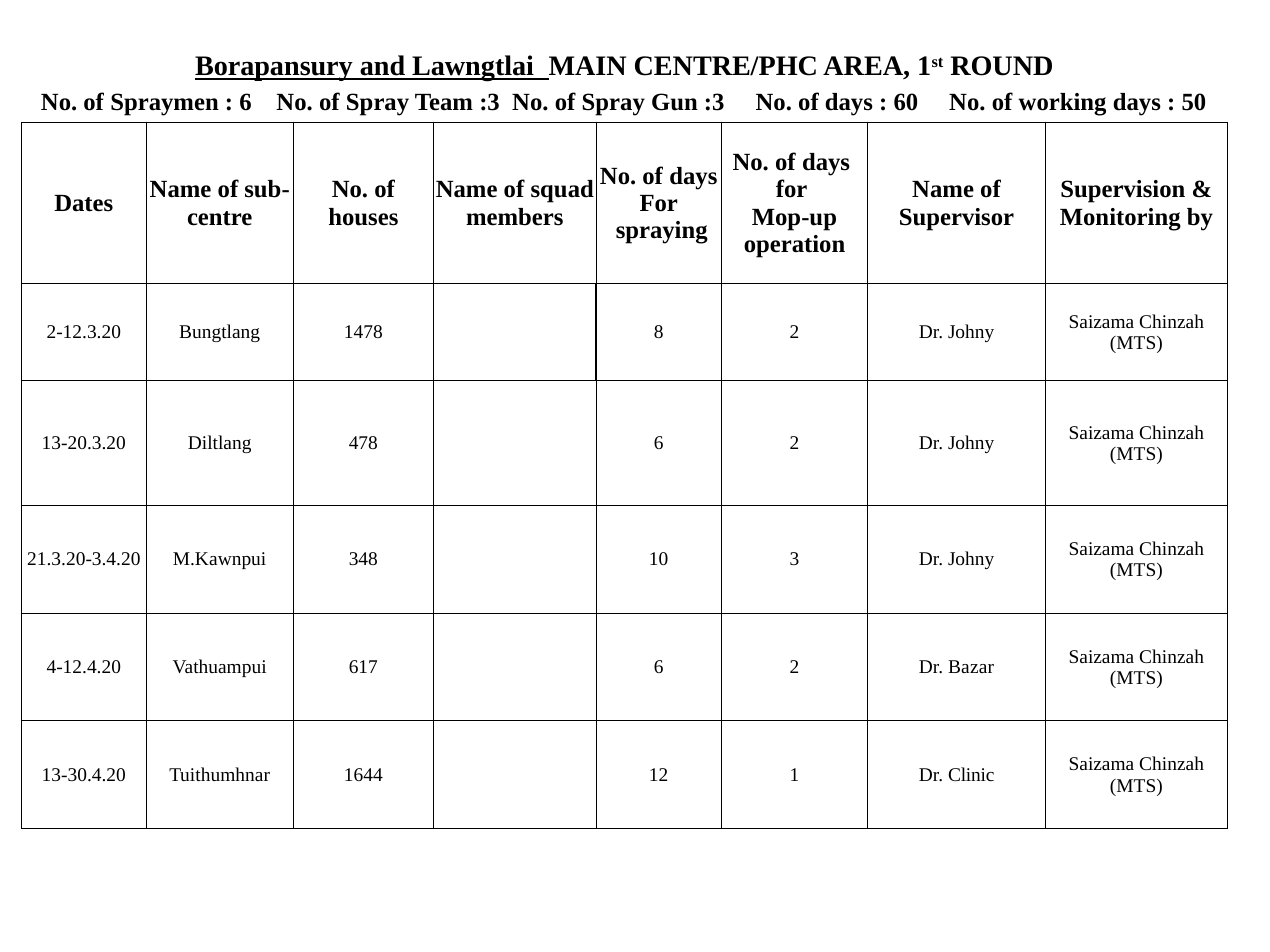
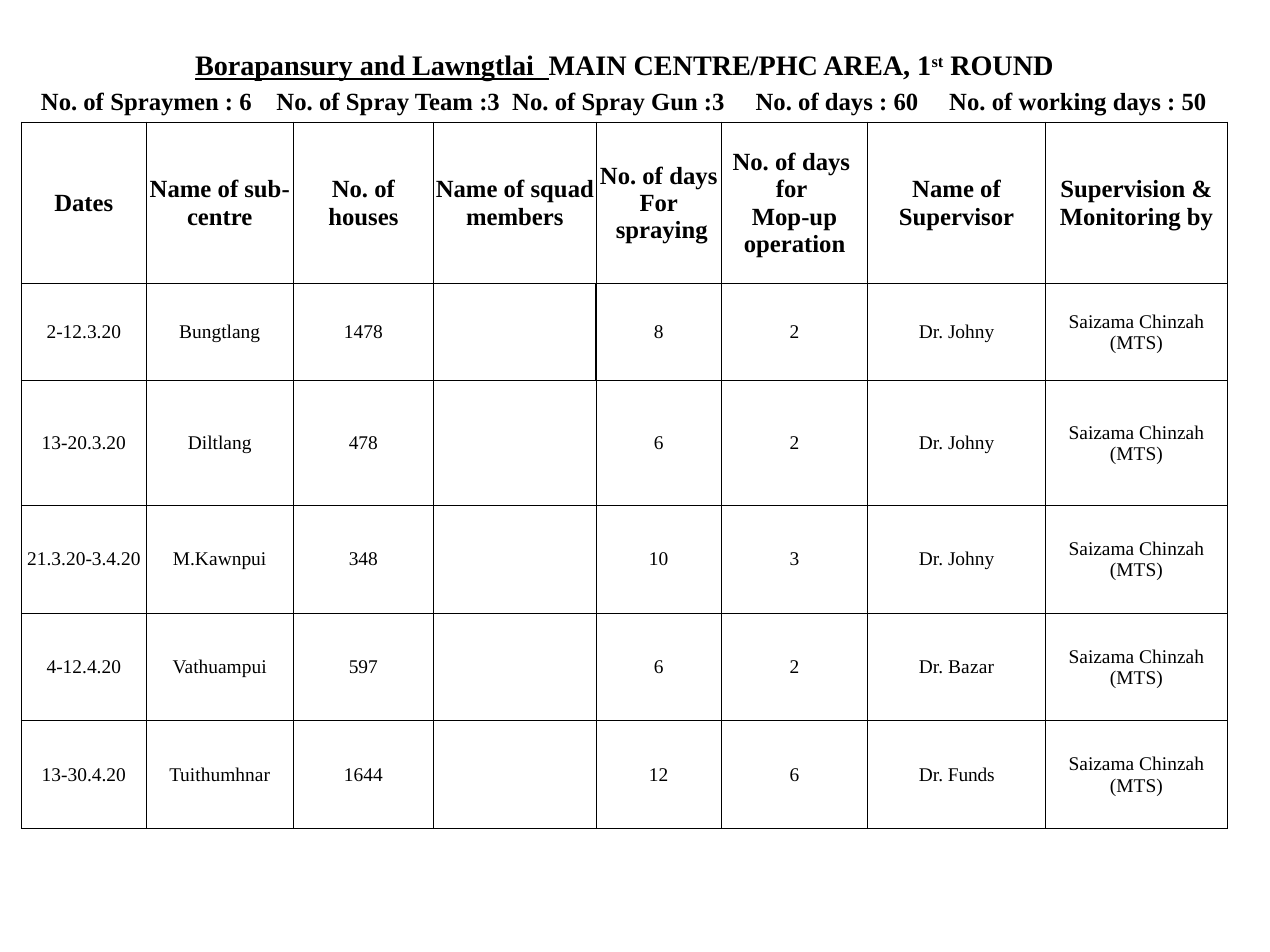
617: 617 -> 597 (363, 668)
12 1: 1 -> 6 (795, 776)
Clinic: Clinic -> Funds (971, 776)
